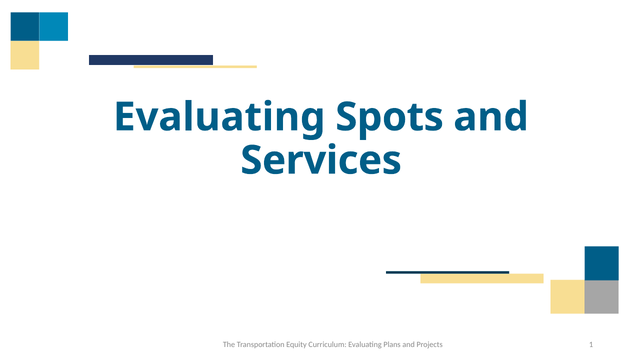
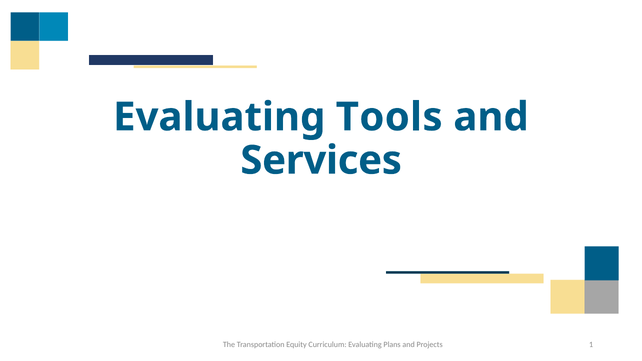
Spots: Spots -> Tools (389, 117)
